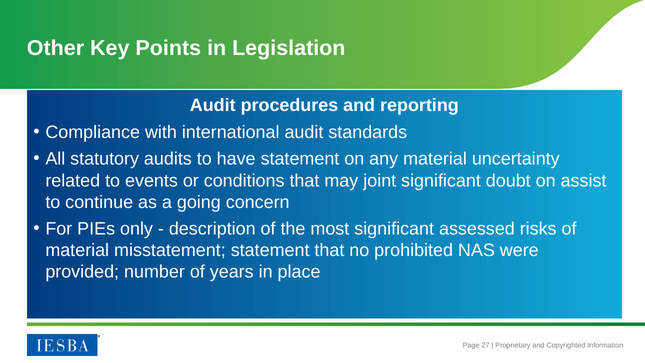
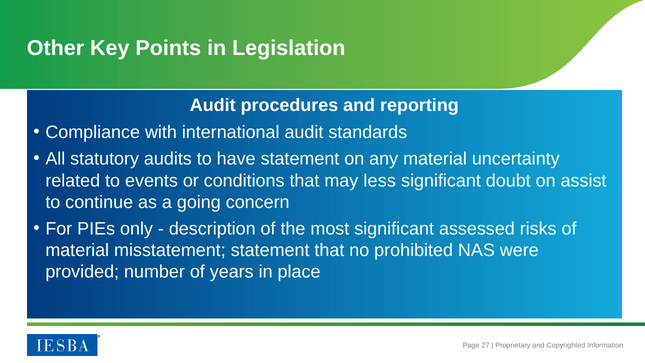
joint: joint -> less (380, 180)
